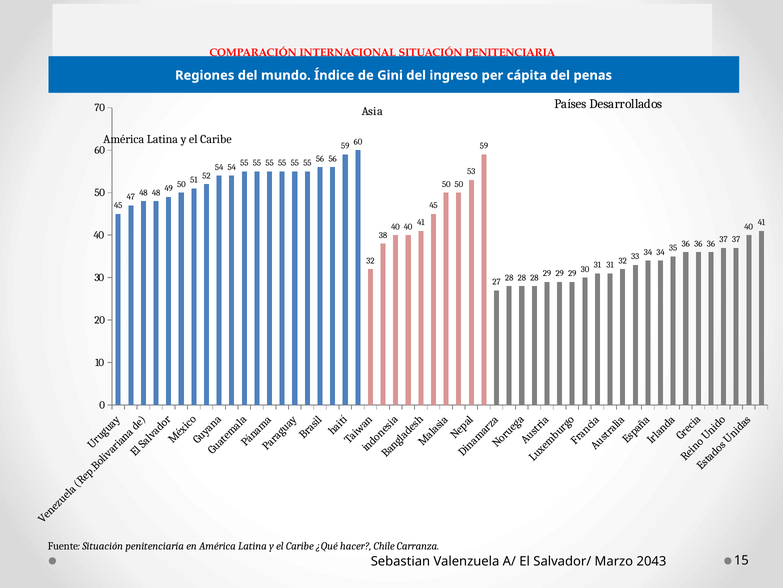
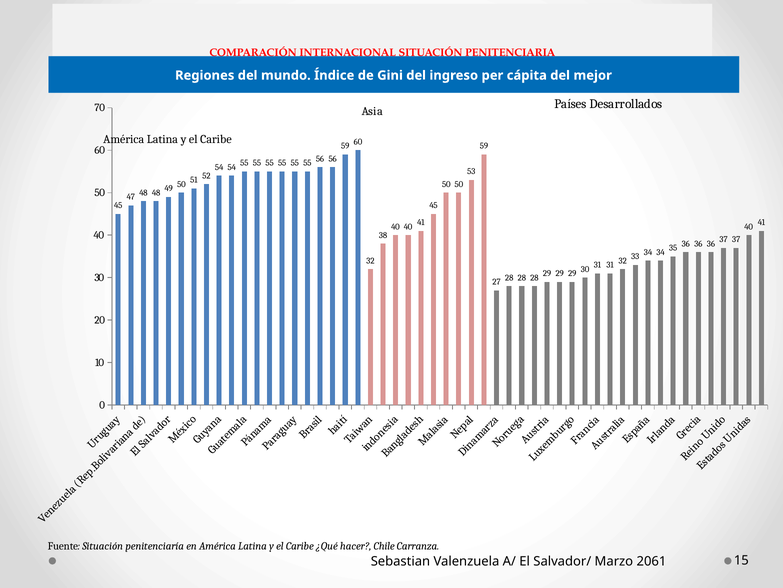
penas: penas -> mejor (593, 75)
2043: 2043 -> 2061 (651, 561)
